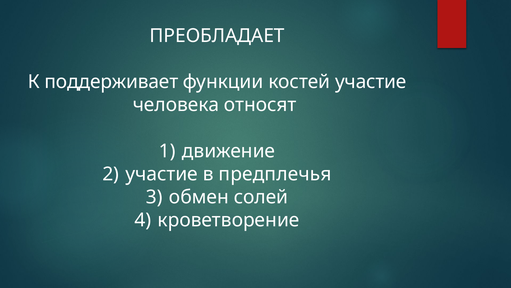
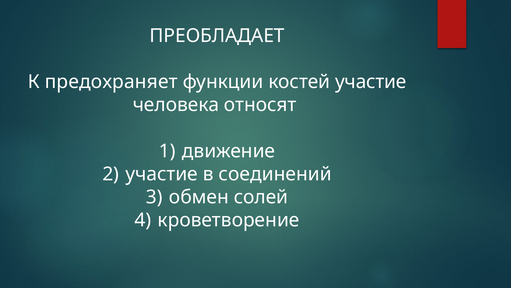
поддерживает: поддерживает -> предохраняет (111, 82)
предплечья: предплечья -> соединений (275, 174)
